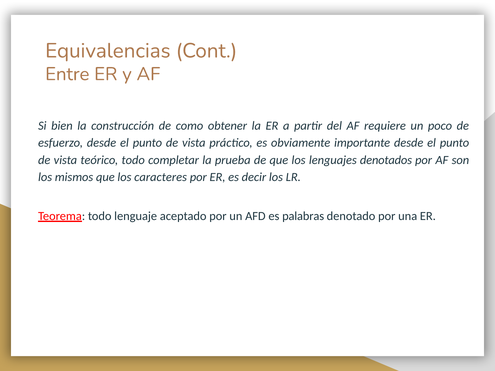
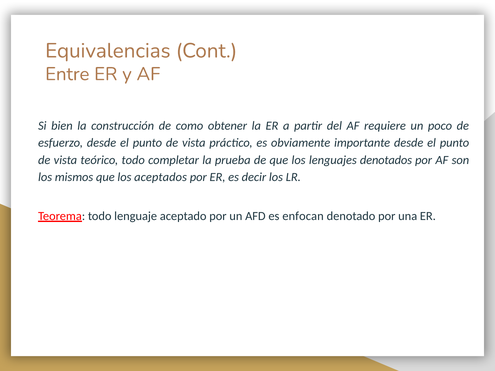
caracteres: caracteres -> aceptados (161, 177)
palabras: palabras -> enfocan (303, 216)
